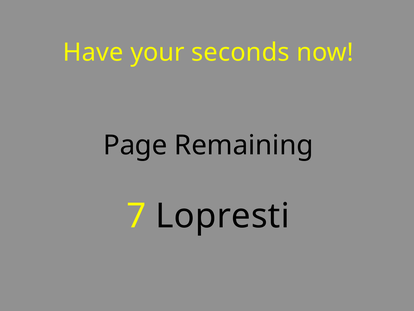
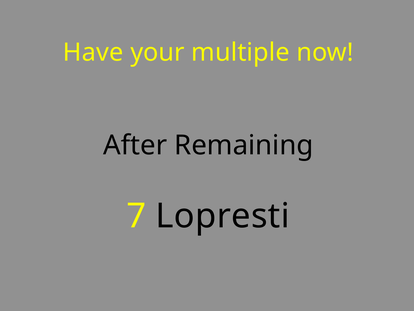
seconds: seconds -> multiple (241, 52)
Page: Page -> After (135, 145)
